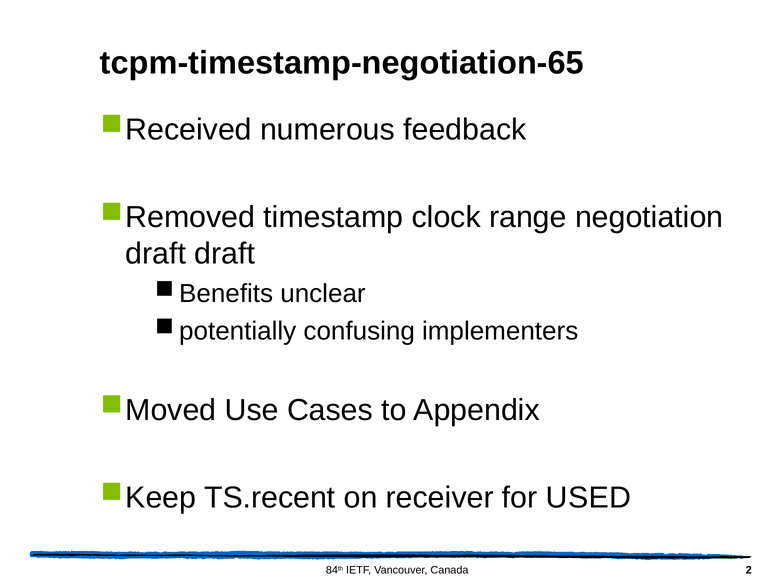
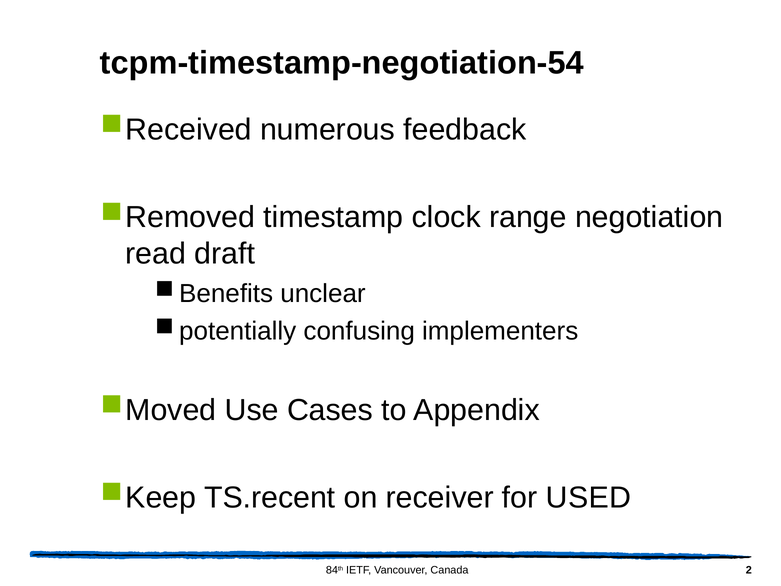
tcpm-timestamp-negotiation-65: tcpm-timestamp-negotiation-65 -> tcpm-timestamp-negotiation-54 (342, 63)
draft: draft -> read (156, 254)
